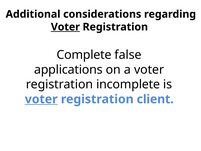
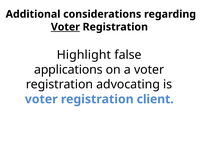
Complete: Complete -> Highlight (84, 55)
incomplete: incomplete -> advocating (128, 84)
voter underline: present -> none (41, 99)
